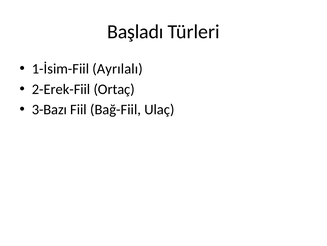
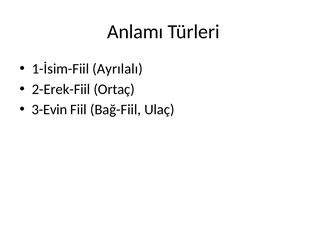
Başladı: Başladı -> Anlamı (135, 32)
3-Bazı: 3-Bazı -> 3-Evin (49, 109)
